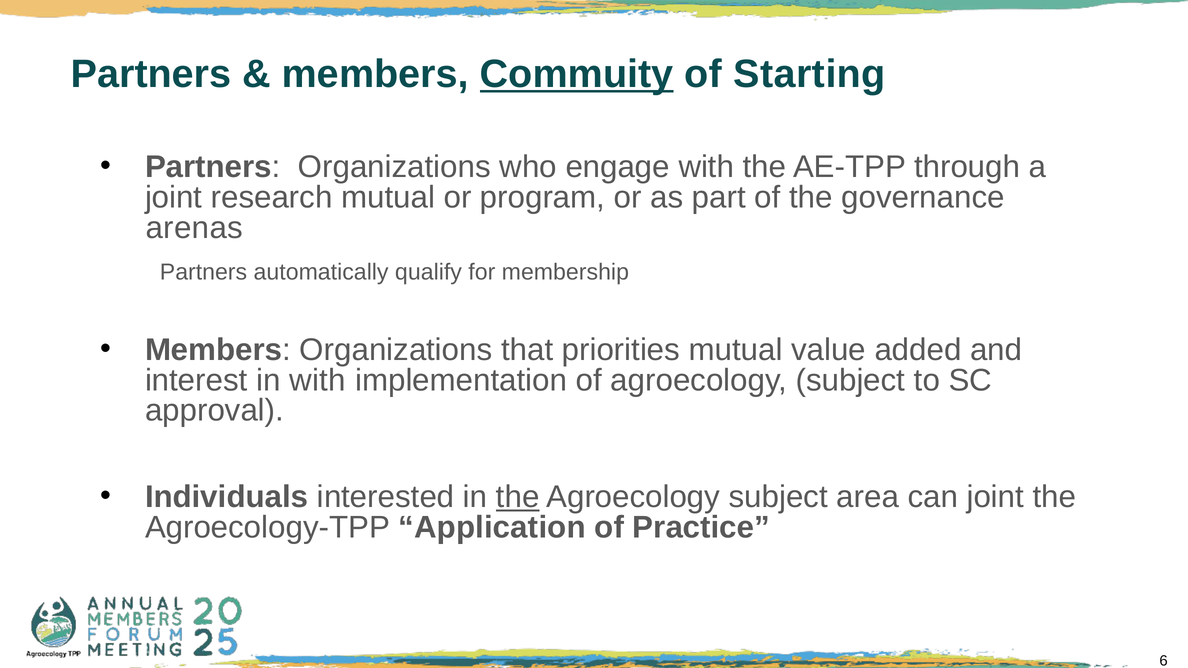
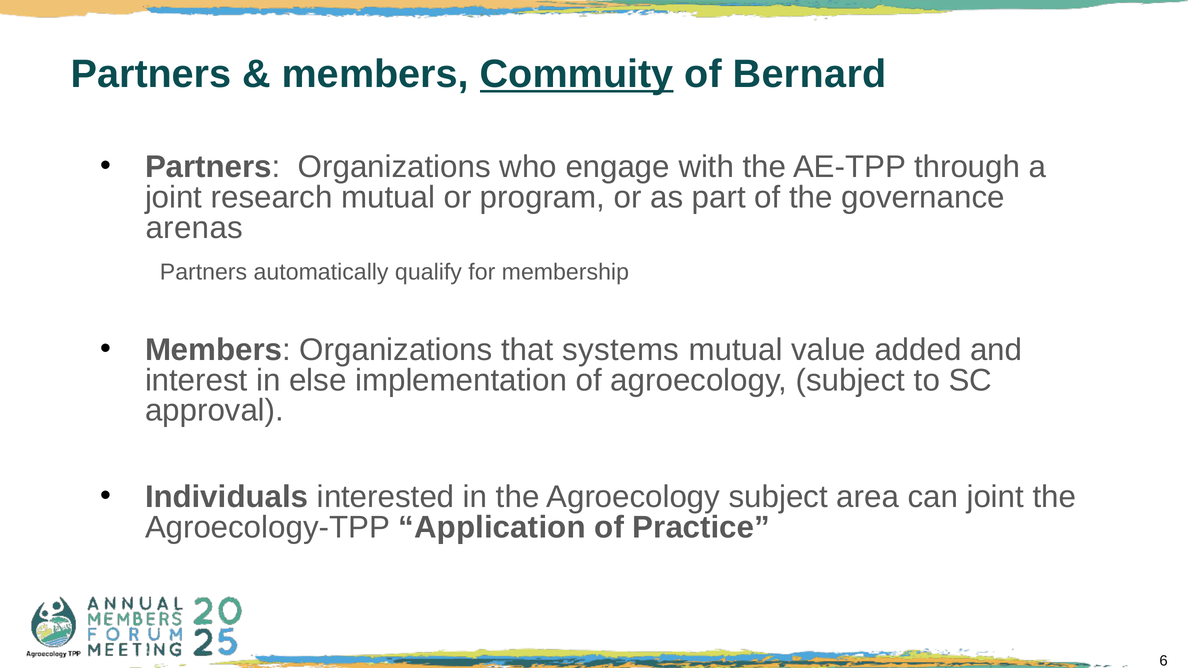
Starting: Starting -> Bernard (810, 74)
priorities: priorities -> systems (621, 350)
in with: with -> else (318, 380)
the underline: present -> none (518, 497)
